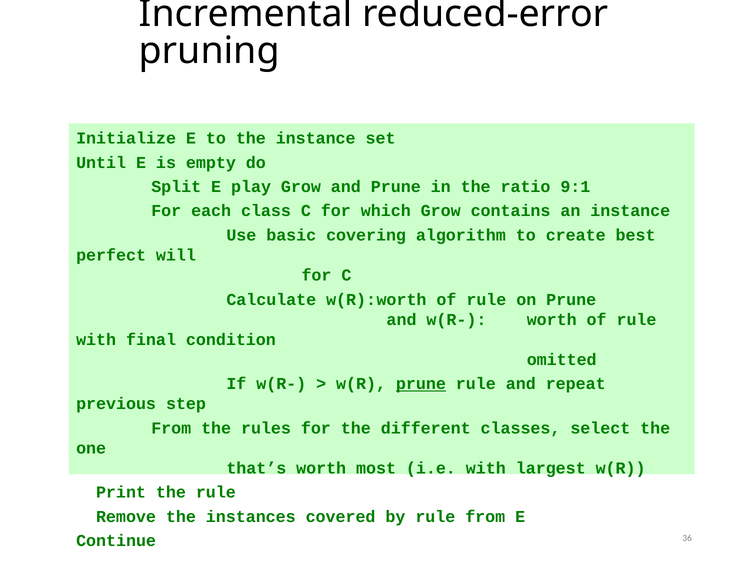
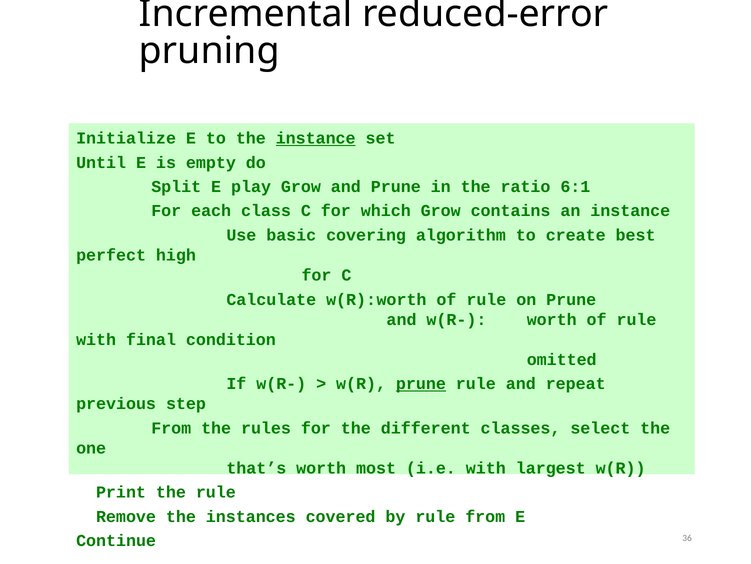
instance underline: none -> present (316, 138)
9:1: 9:1 -> 6:1 (575, 187)
will: will -> high (176, 255)
